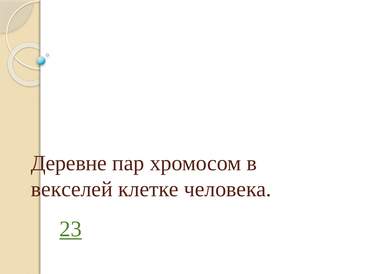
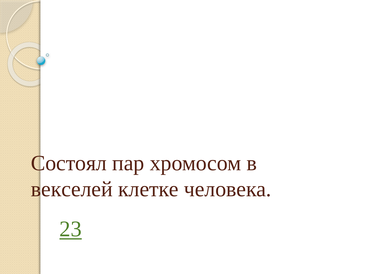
Деревне: Деревне -> Состоял (69, 163)
